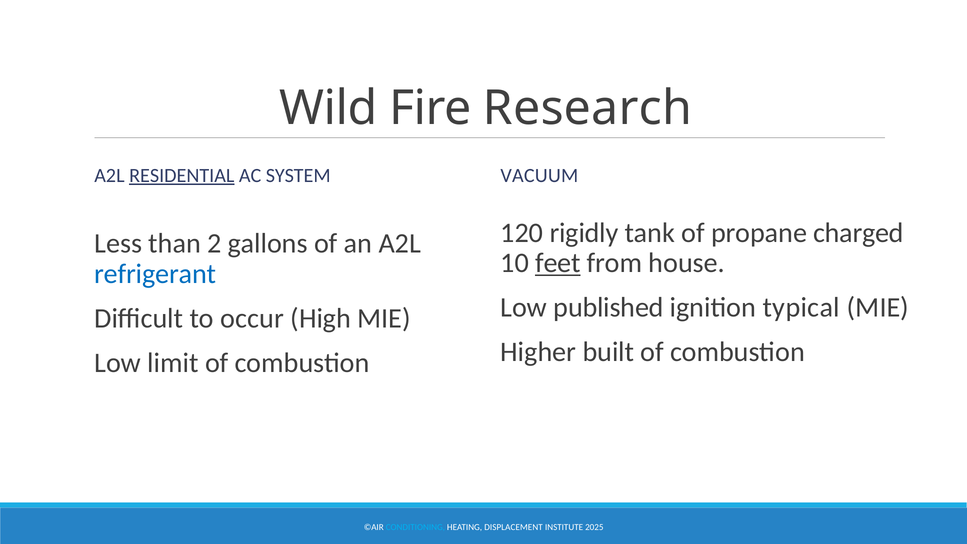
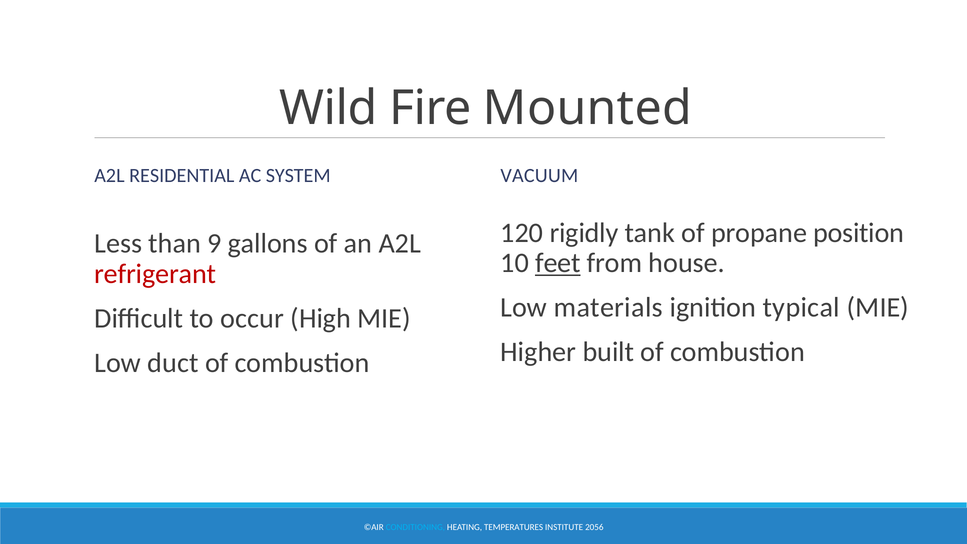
Research: Research -> Mounted (587, 108)
RESIDENTIAL underline: present -> none (182, 175)
charged: charged -> position (859, 233)
2: 2 -> 9 (214, 243)
refrigerant colour: blue -> red (155, 274)
published: published -> materials (608, 308)
limit: limit -> duct (173, 363)
DISPLACEMENT: DISPLACEMENT -> TEMPERATURES (514, 527)
2025: 2025 -> 2056 (594, 527)
